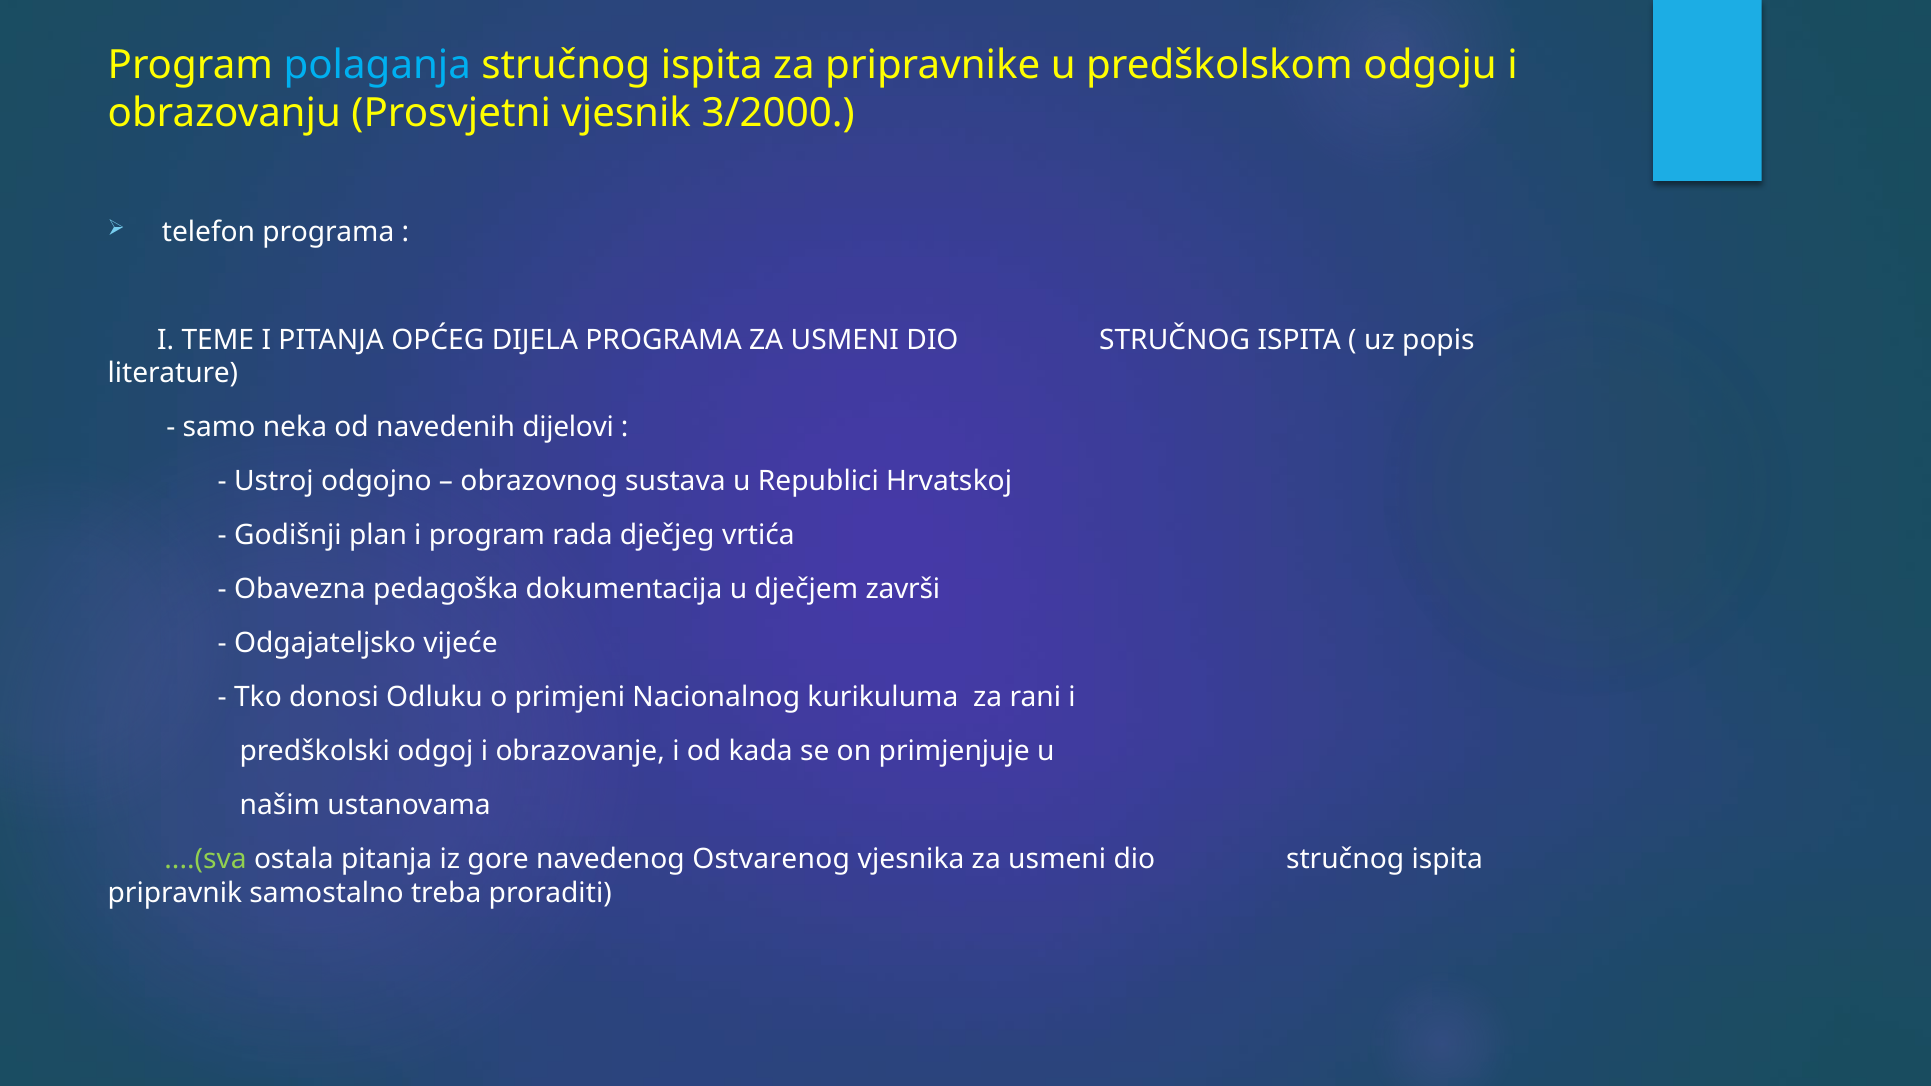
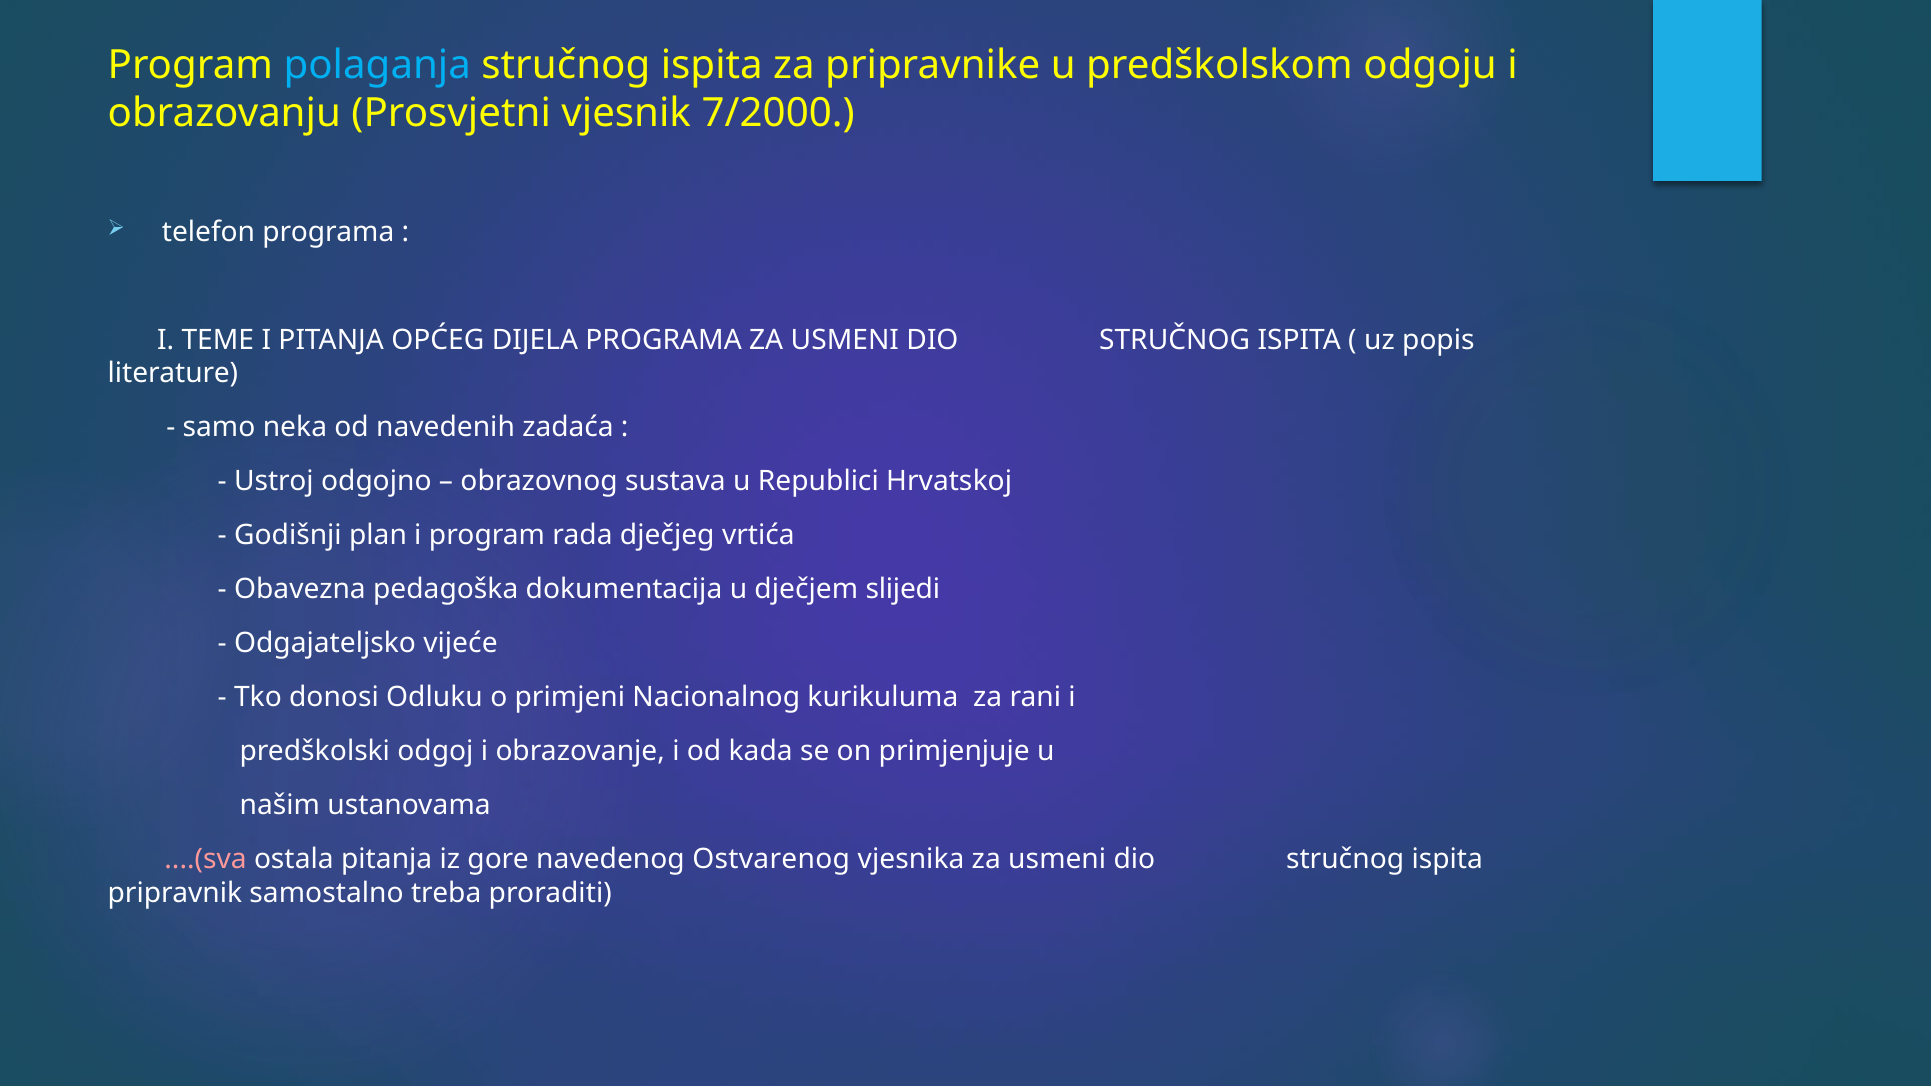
3/2000: 3/2000 -> 7/2000 (778, 113)
dijelovi: dijelovi -> zadaća (568, 428)
završi: završi -> slijedi (903, 589)
....(sva colour: light green -> pink (206, 859)
